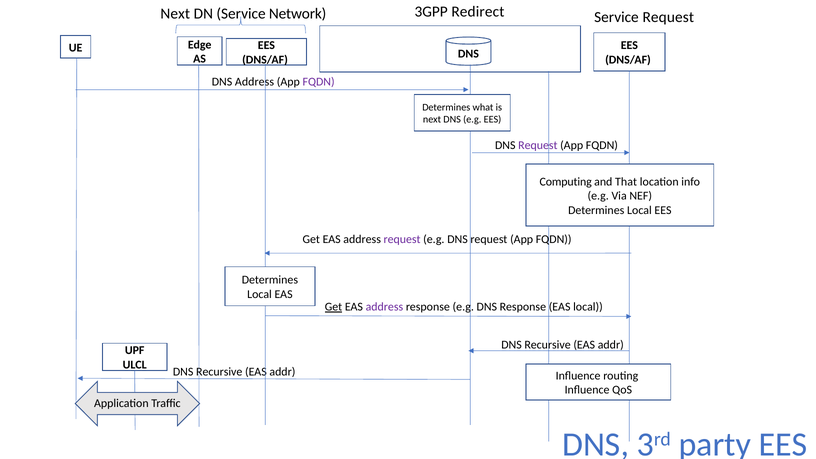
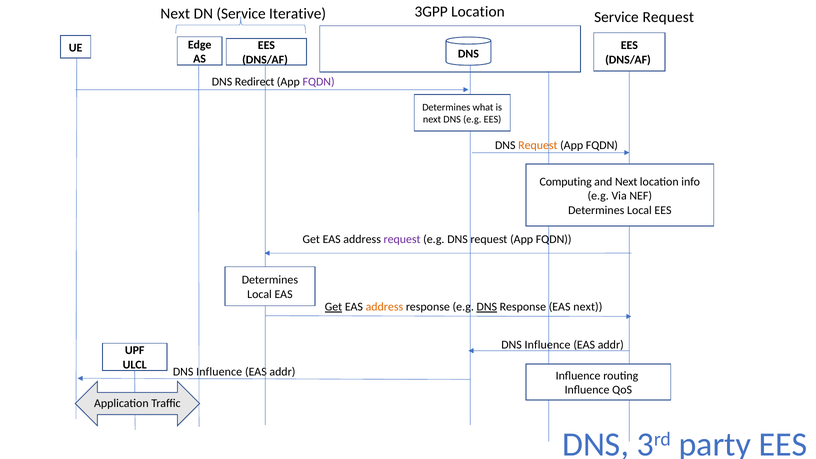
3GPP Redirect: Redirect -> Location (478, 12)
Network: Network -> Iterative (298, 14)
DNS Address: Address -> Redirect (255, 82)
Request colour: purple -> orange (538, 145)
and That: That -> Next (626, 182)
address colour: purple -> orange (384, 307)
DNS underline: none -> present (487, 307)
EAS local: local -> next (588, 307)
Recursive: Recursive -> Influence (547, 345)
Recursive: Recursive -> Influence (219, 372)
